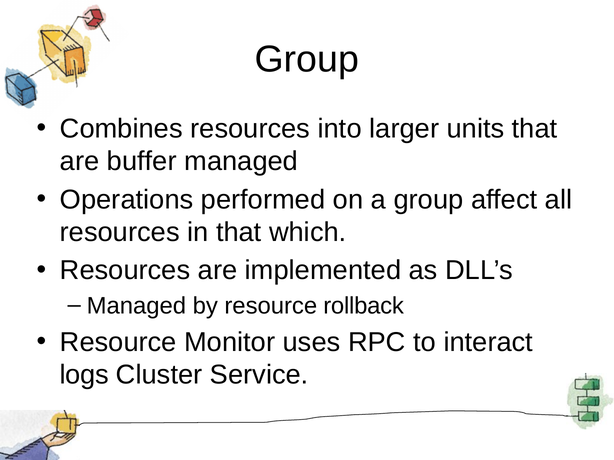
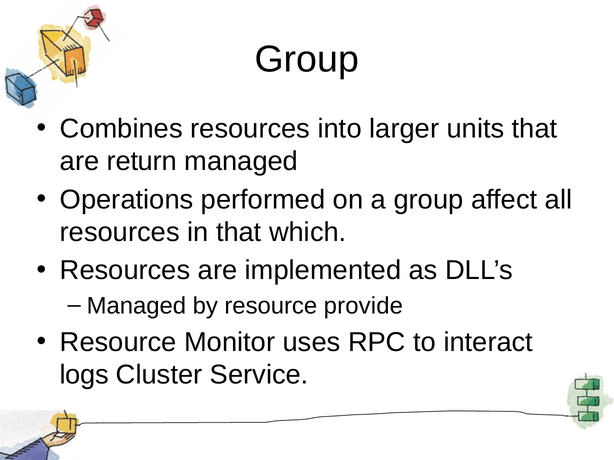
buffer: buffer -> return (142, 162)
rollback: rollback -> provide (363, 306)
